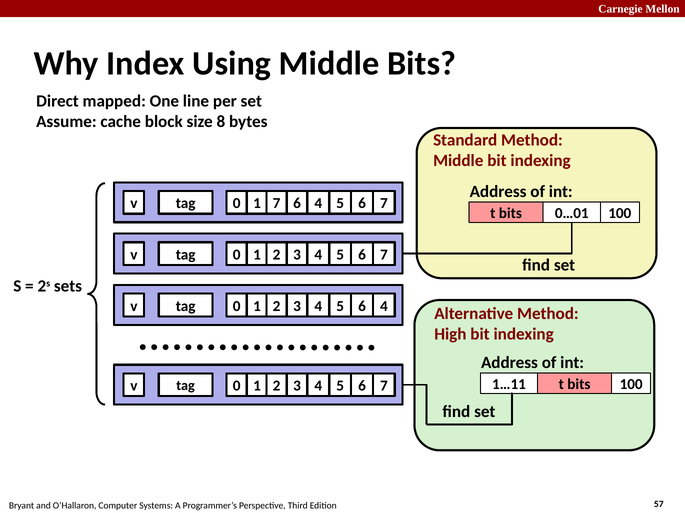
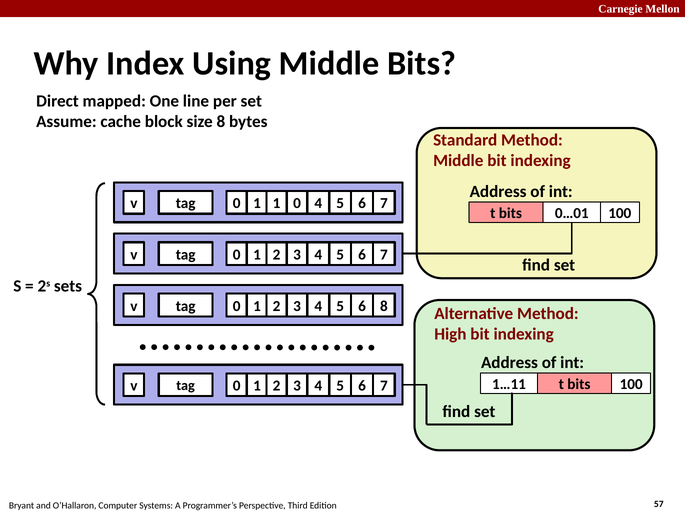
1 7: 7 -> 1 (277, 204)
v 6: 6 -> 0 (297, 204)
2 4: 4 -> 8 (384, 306)
